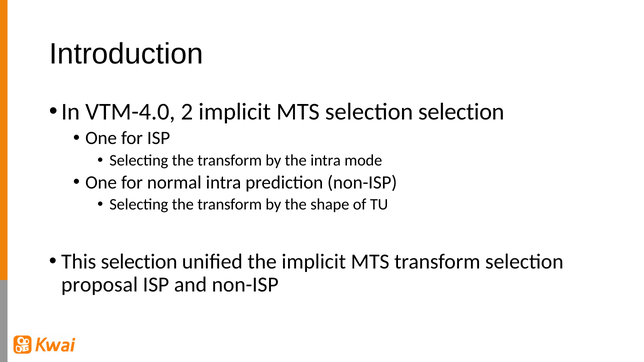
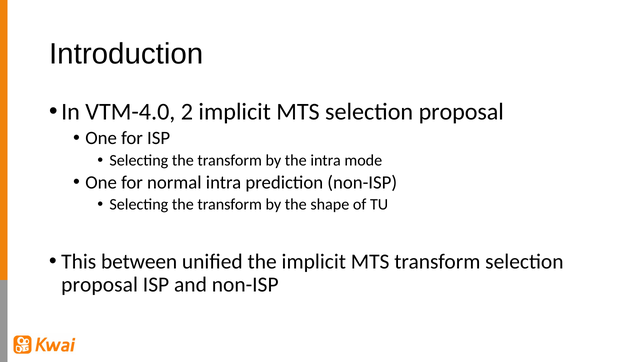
MTS selection selection: selection -> proposal (461, 112)
This selection: selection -> between (139, 262)
